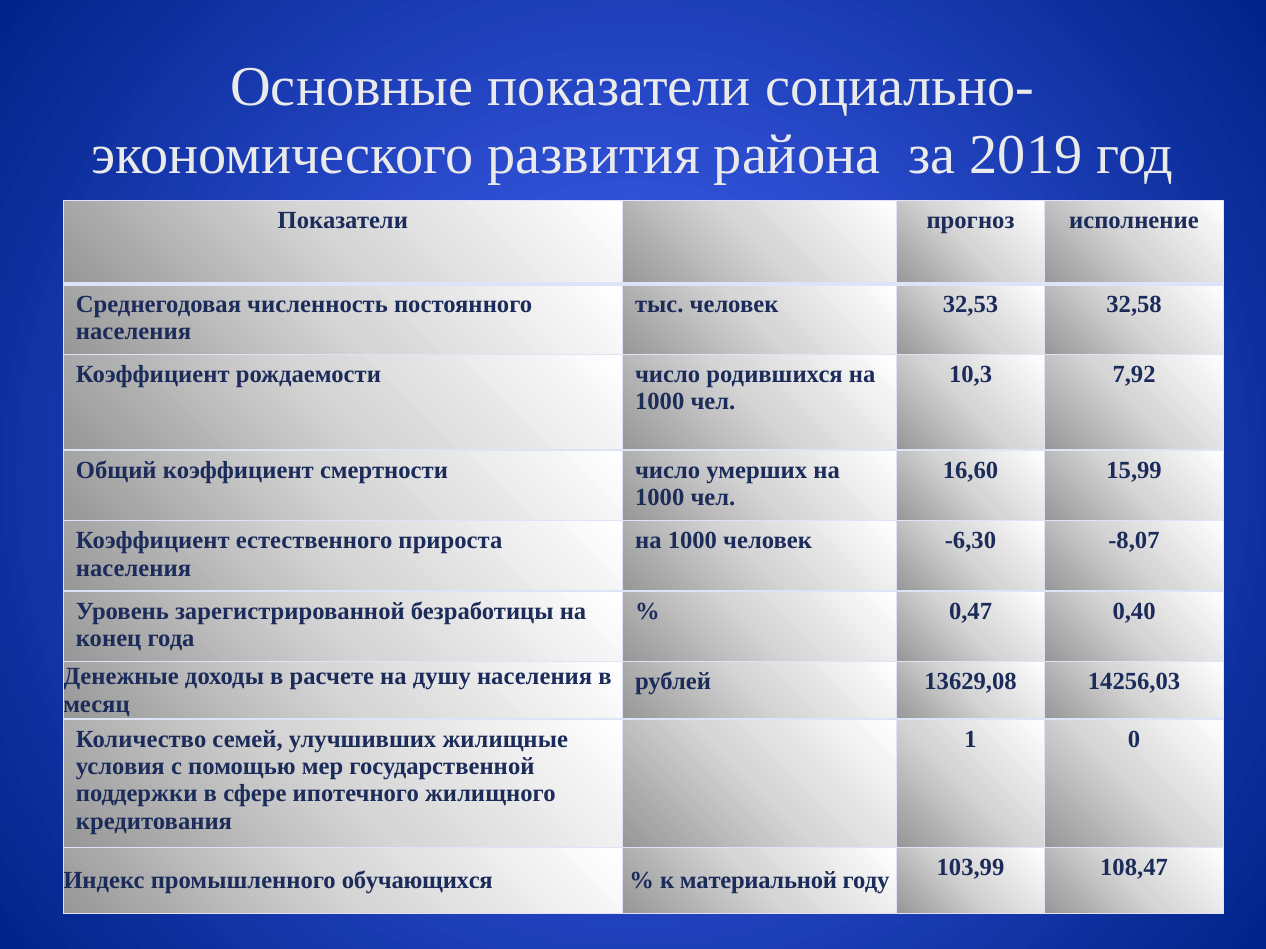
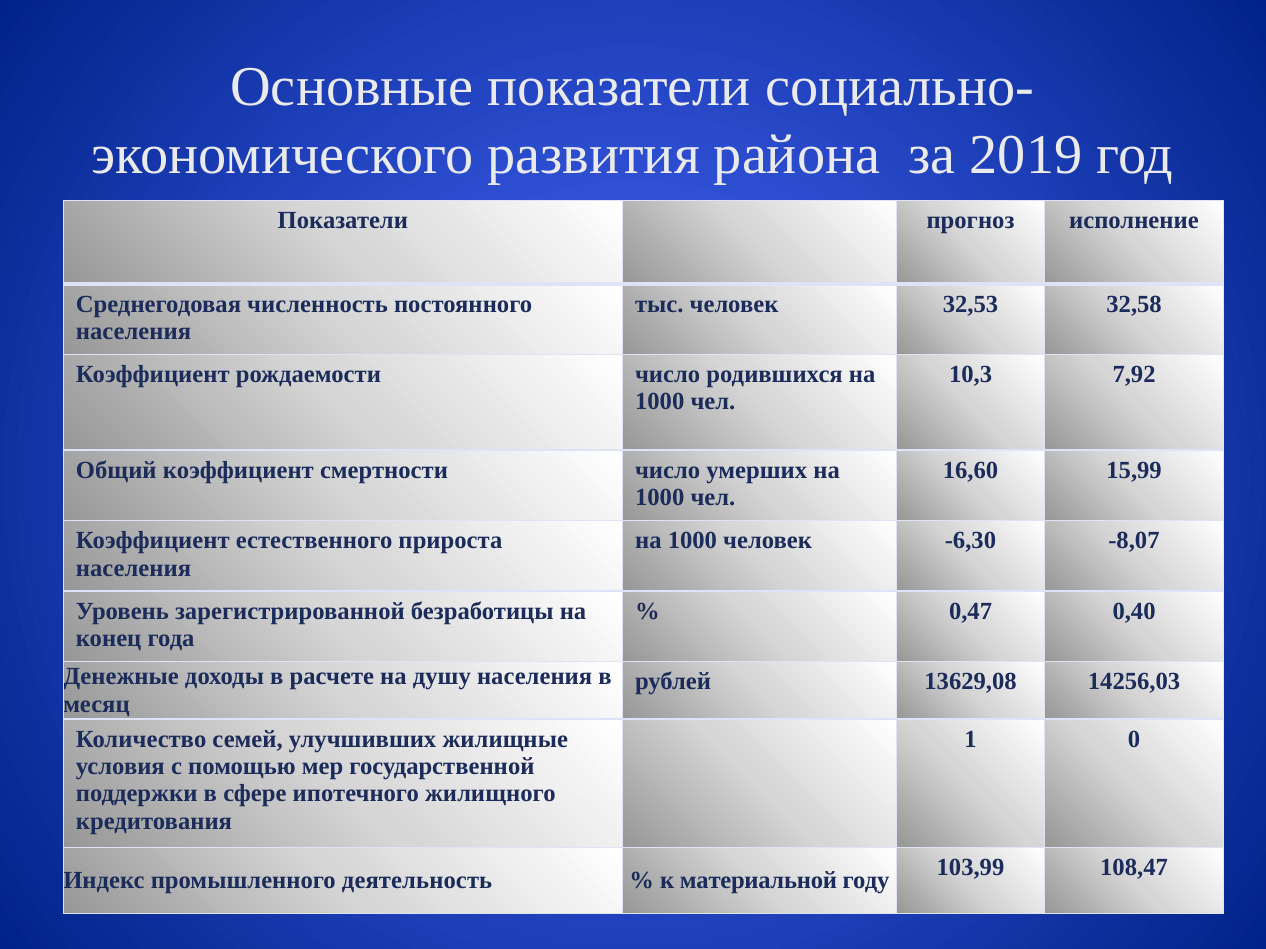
обучающихся: обучающихся -> деятельность (417, 881)
